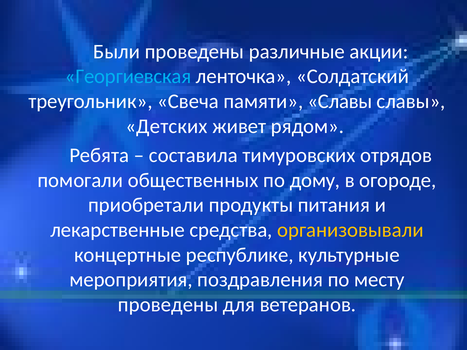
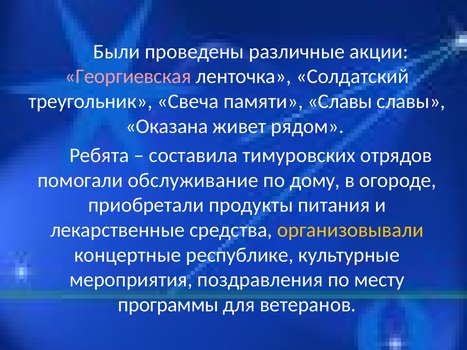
Георгиевская colour: light blue -> pink (128, 77)
Детских: Детских -> Оказана (167, 126)
общественных: общественных -> обслуживание (193, 180)
проведены: проведены -> программы (168, 305)
